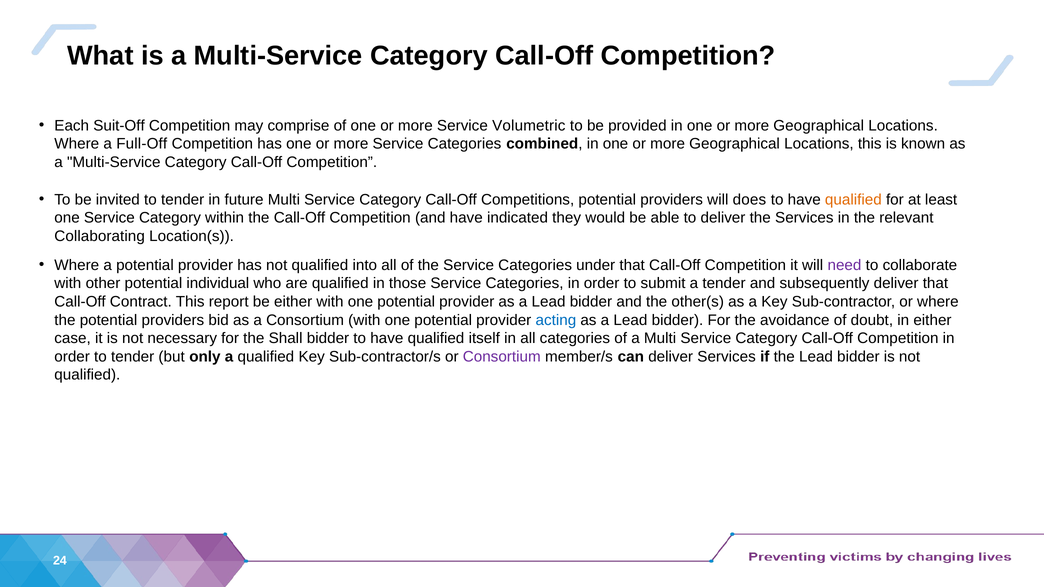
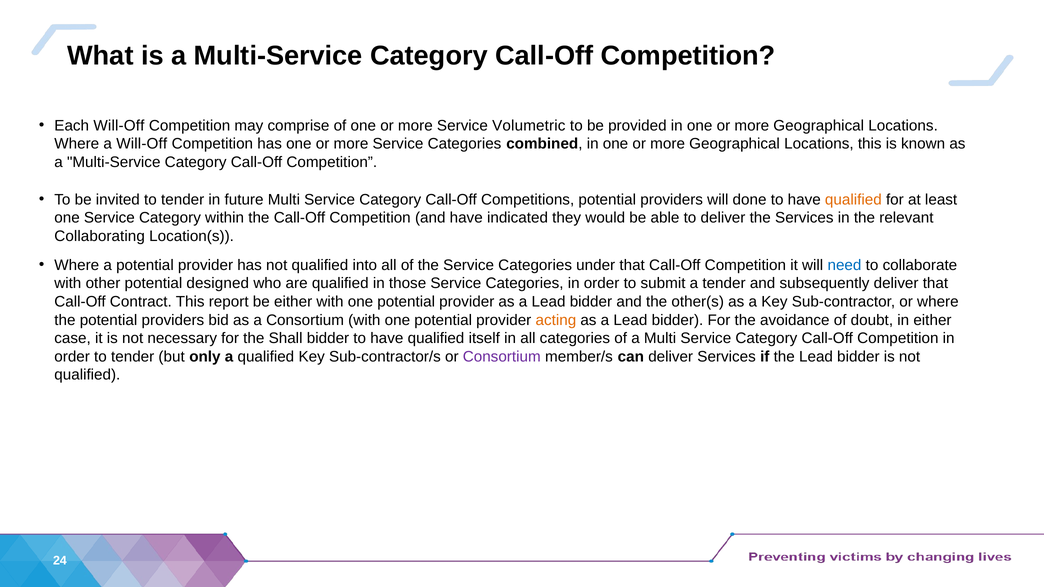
Each Suit-Off: Suit-Off -> Will-Off (119, 126)
a Full-Off: Full-Off -> Will-Off (142, 144)
does: does -> done (750, 200)
need colour: purple -> blue (844, 265)
individual: individual -> designed (218, 284)
acting colour: blue -> orange (556, 320)
